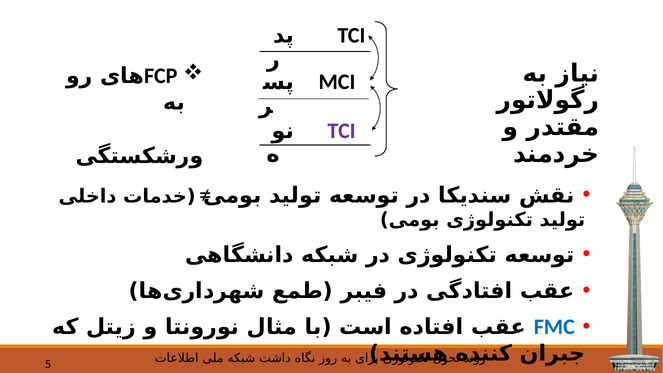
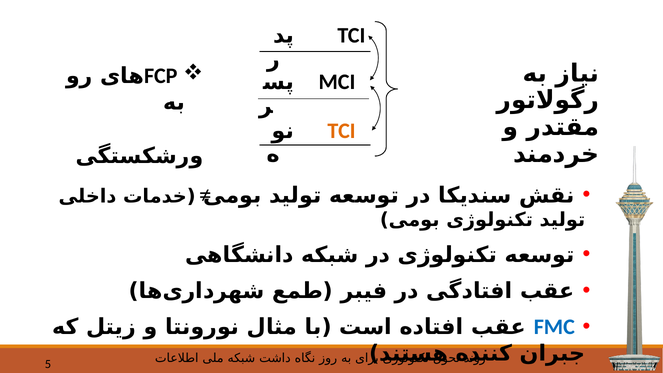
TCI colour: purple -> orange (342, 131)
